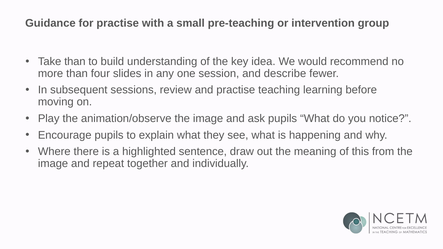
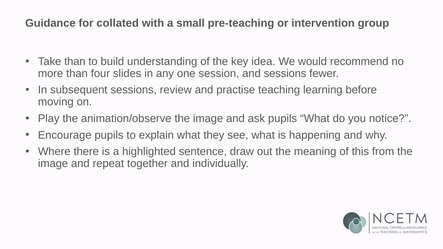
for practise: practise -> collated (118, 23)
and describe: describe -> sessions (285, 73)
